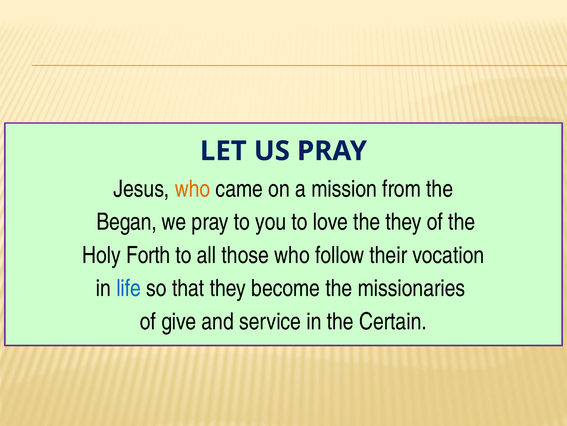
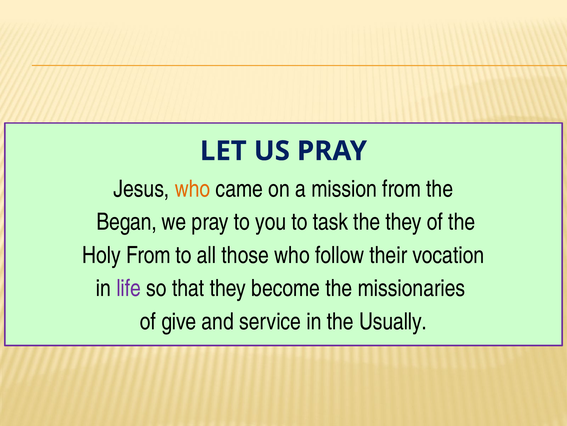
love: love -> task (330, 222)
Holy Forth: Forth -> From (148, 255)
life colour: blue -> purple (129, 288)
Certain: Certain -> Usually (393, 321)
